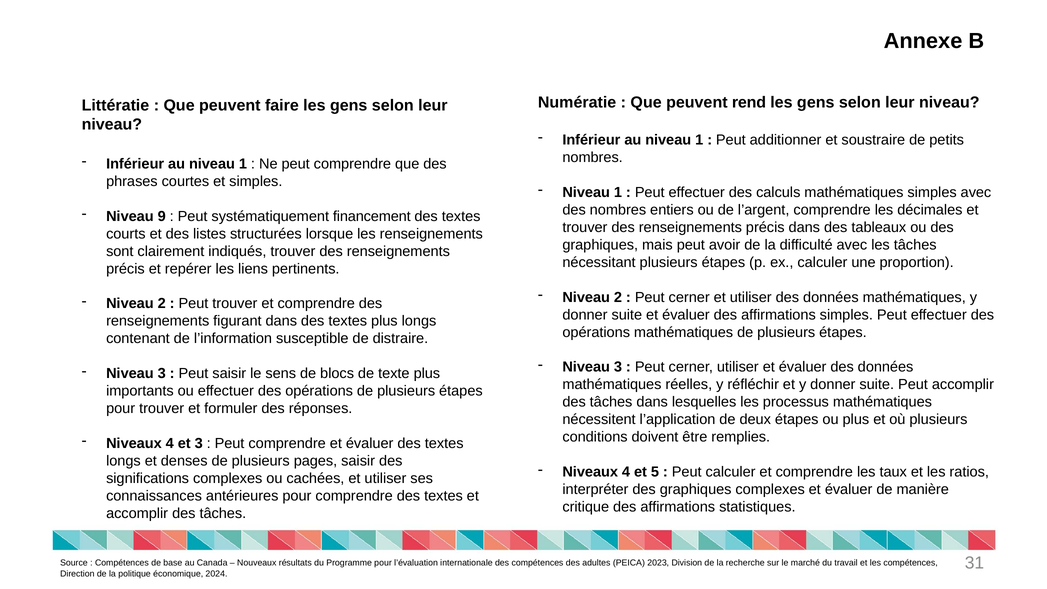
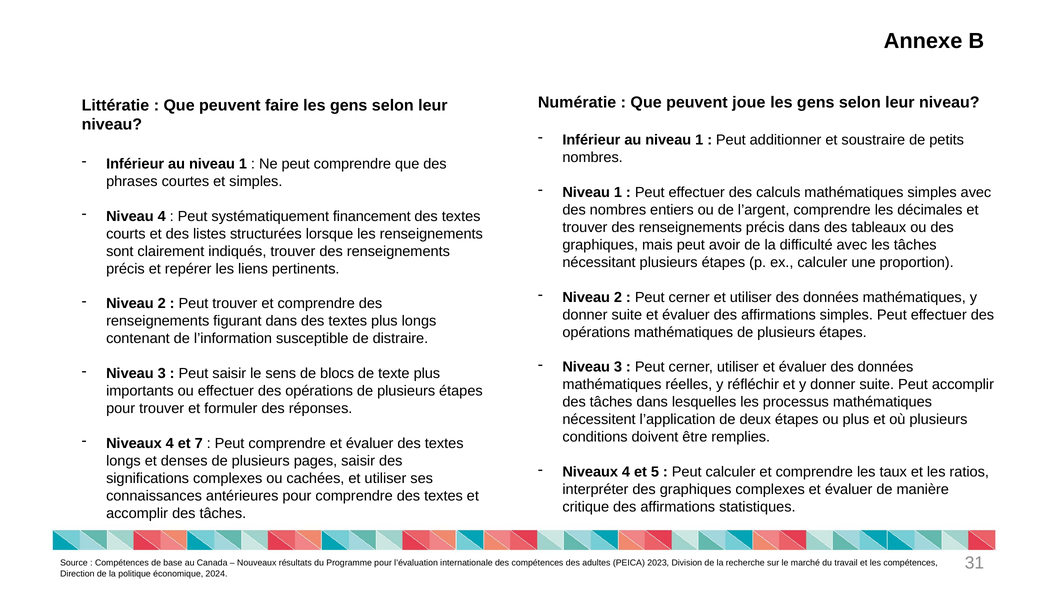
rend: rend -> joue (749, 103)
Niveau 9: 9 -> 4 (162, 216)
et 3: 3 -> 7 (199, 443)
